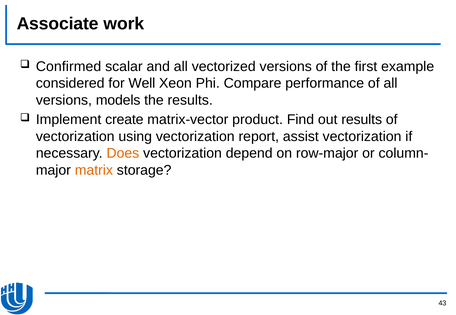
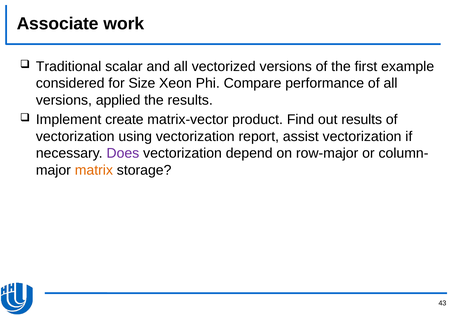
Confirmed: Confirmed -> Traditional (69, 67)
Well: Well -> Size (142, 83)
models: models -> applied (118, 100)
Does colour: orange -> purple (123, 154)
